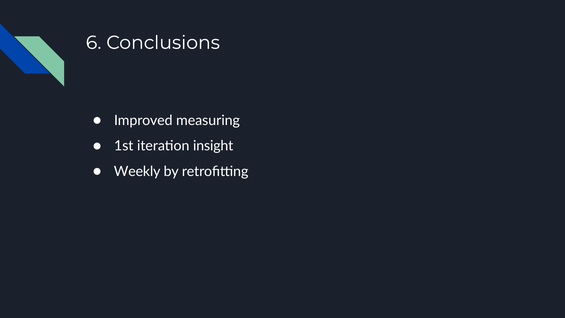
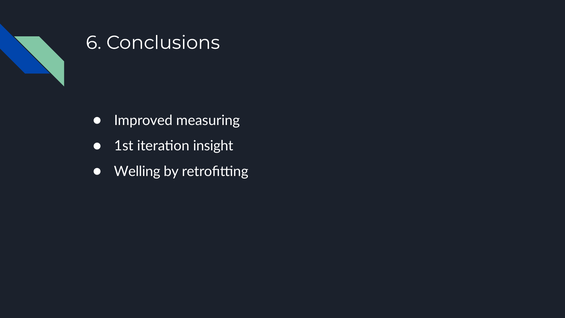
Weekly: Weekly -> Welling (137, 171)
